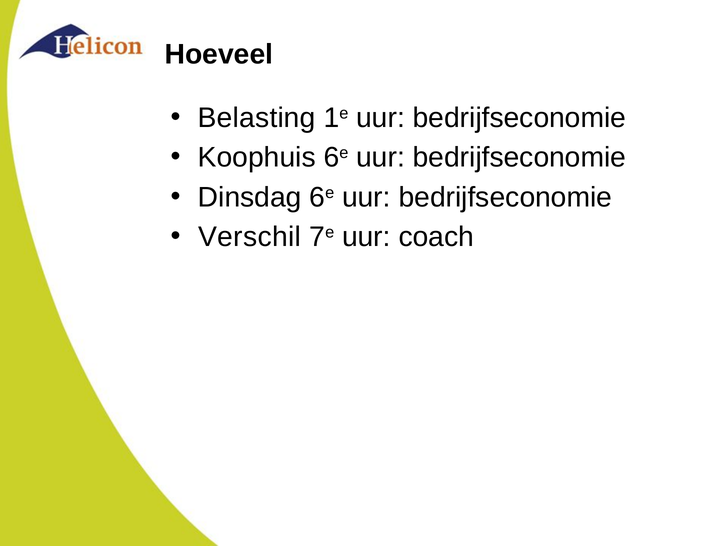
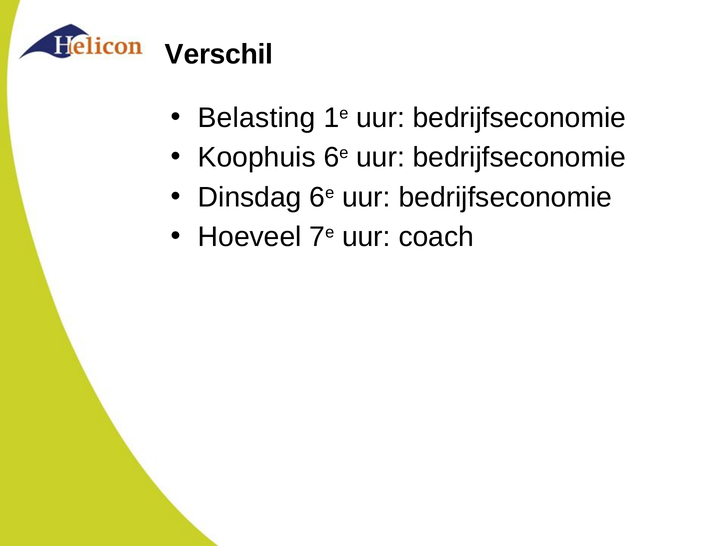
Hoeveel: Hoeveel -> Verschil (219, 54)
Verschil: Verschil -> Hoeveel (250, 237)
